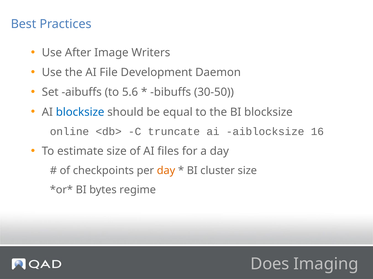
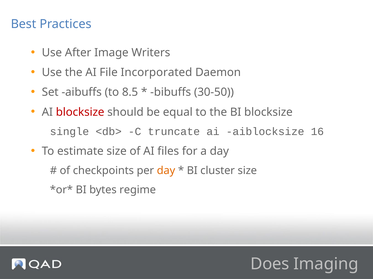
Development: Development -> Incorporated (156, 73)
5.6: 5.6 -> 8.5 (130, 92)
blocksize colour: blue -> red (80, 112)
online: online -> single (69, 132)
